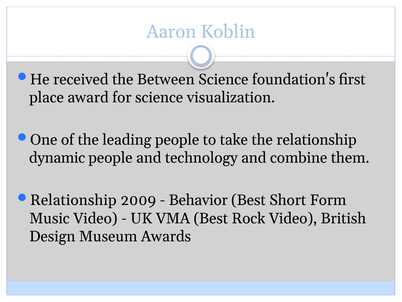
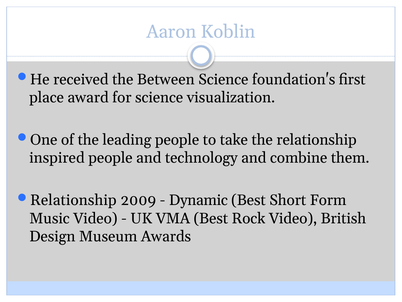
dynamic: dynamic -> inspired (57, 158)
Behavior: Behavior -> Dynamic (198, 200)
